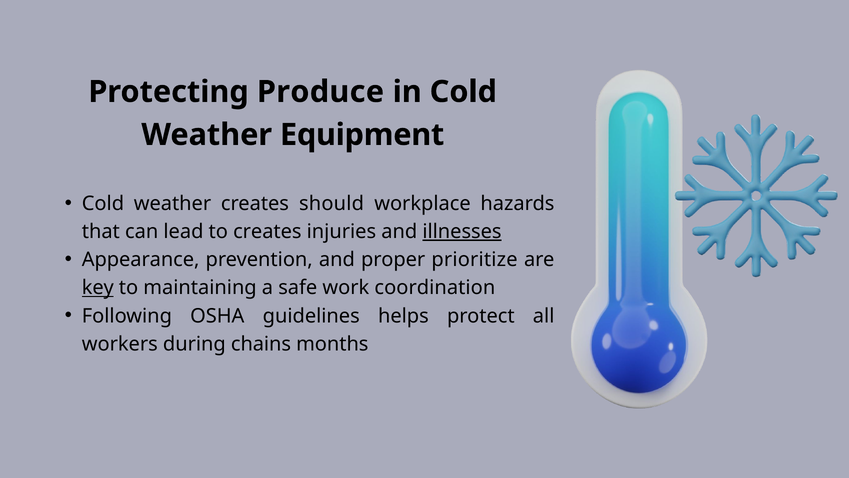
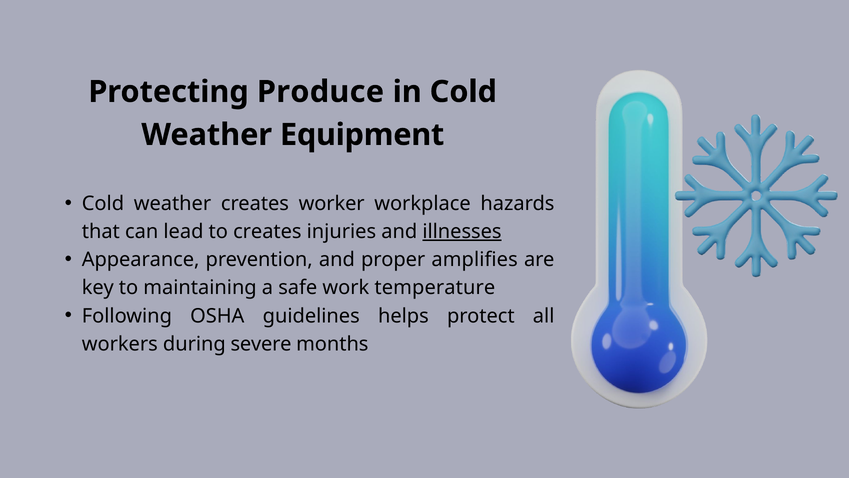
should: should -> worker (332, 203)
prioritize: prioritize -> amplifies (475, 260)
key underline: present -> none (98, 288)
coordination: coordination -> temperature (435, 288)
chains: chains -> severe (261, 344)
